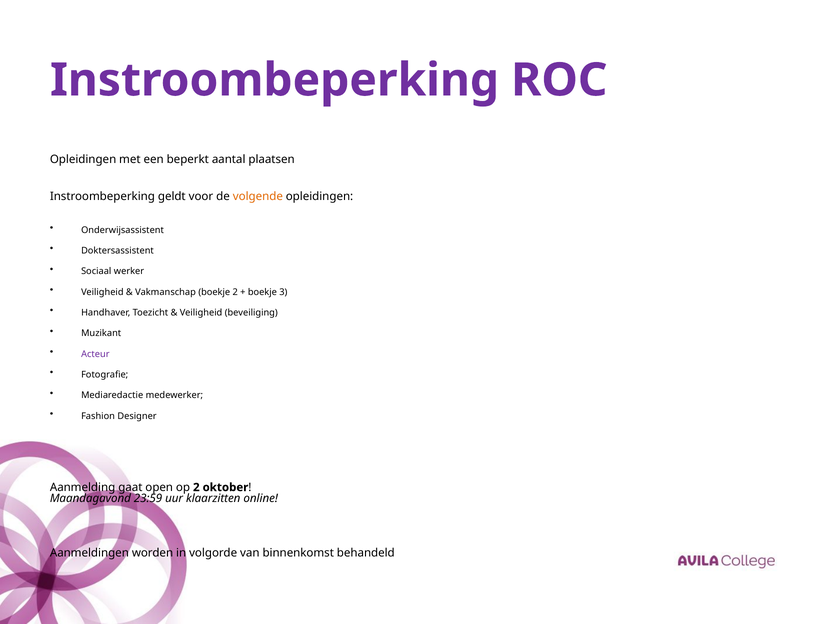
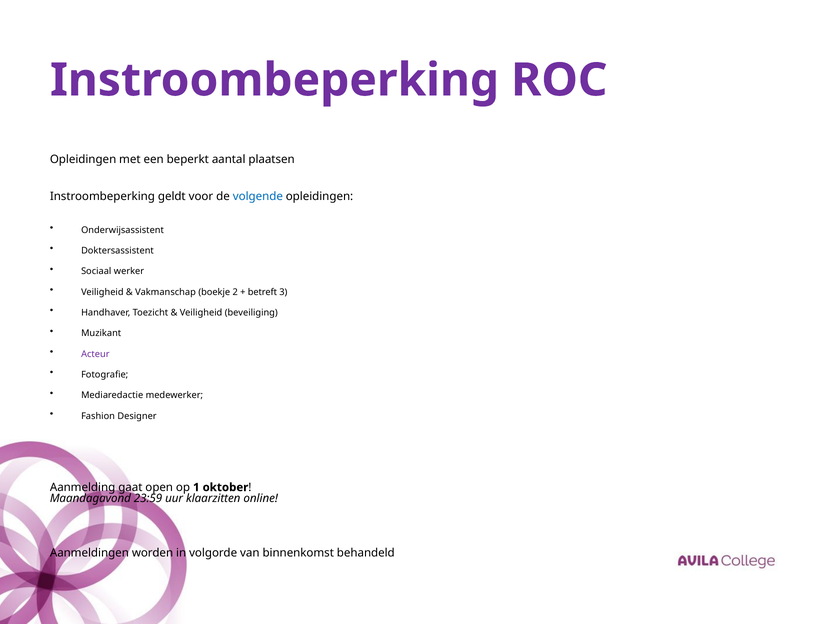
volgende colour: orange -> blue (258, 197)
boekje: boekje -> betreft (262, 292)
op 2: 2 -> 1 (196, 487)
